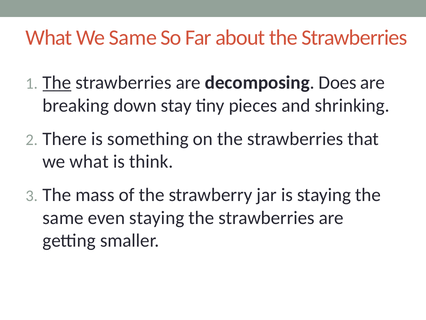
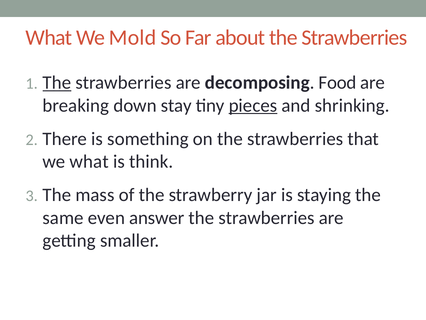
We Same: Same -> Mold (133, 37)
Does: Does -> Food (338, 83)
pieces underline: none -> present (253, 105)
even staying: staying -> answer (157, 217)
